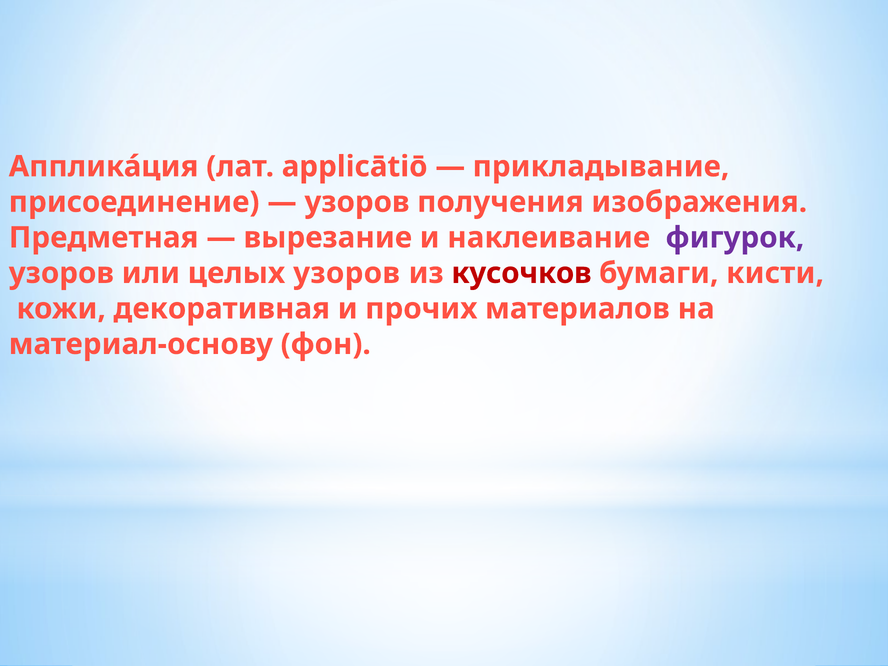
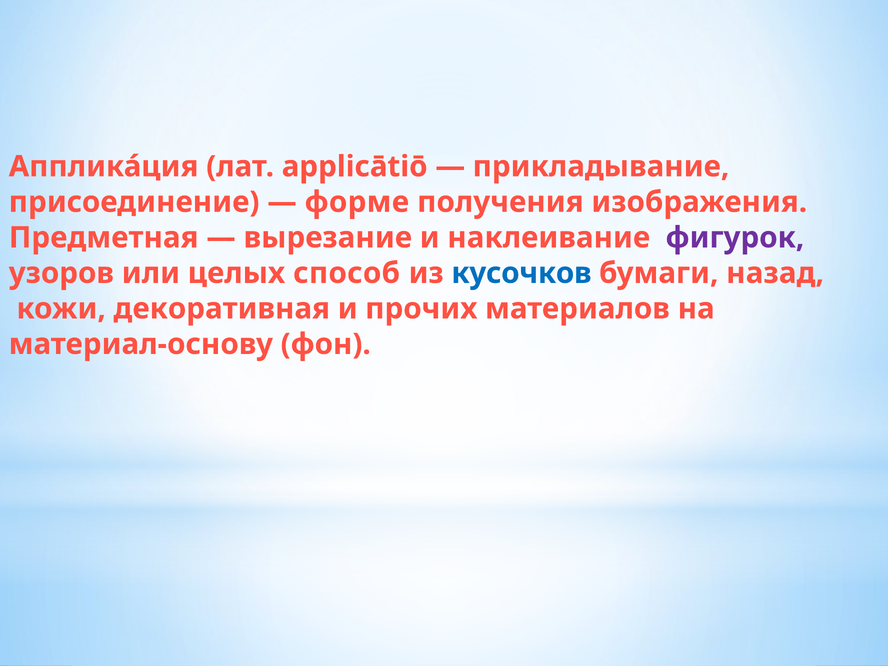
узоров: узоров -> форме (357, 202)
целых узоров: узоров -> способ (347, 273)
кусочков colour: red -> blue (522, 273)
кисти: кисти -> назад (775, 273)
